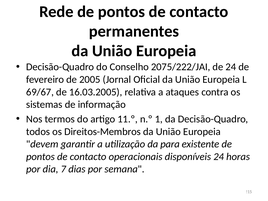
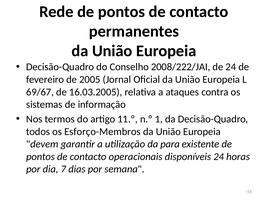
2075/222/JAI: 2075/222/JAI -> 2008/222/JAI (181, 67)
Direitos-Membros: Direitos-Membros -> Esforço-Membros (102, 132)
